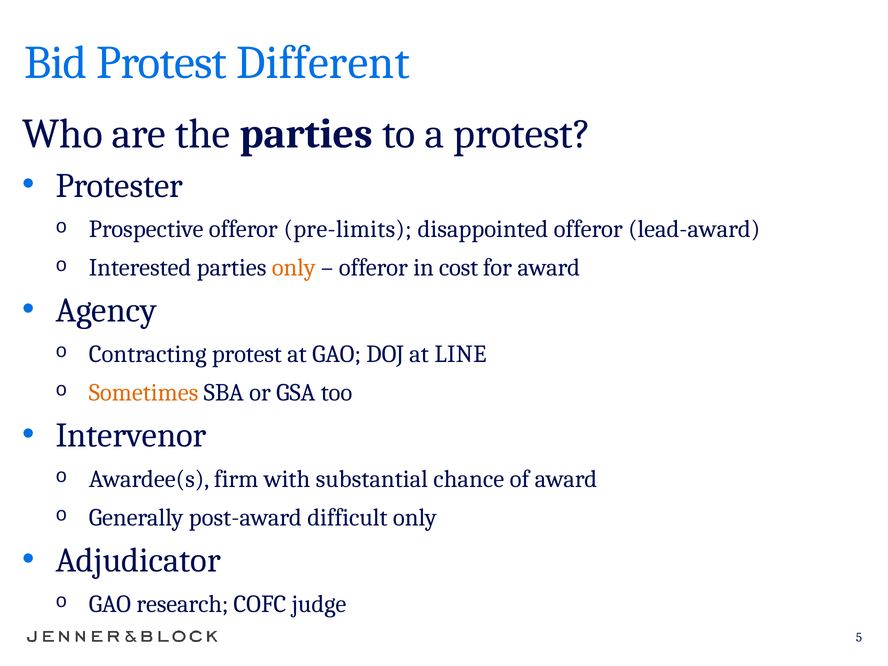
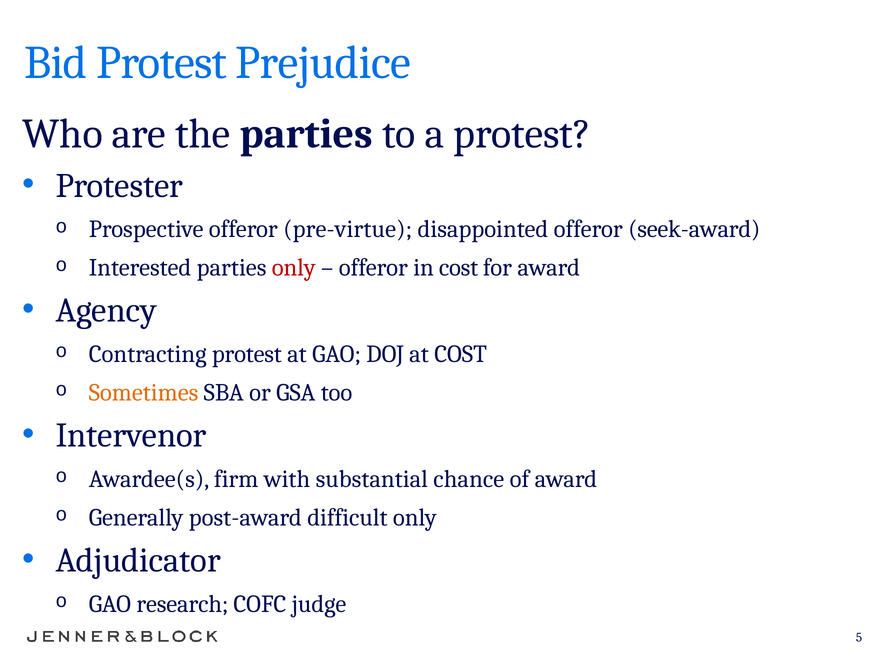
Different: Different -> Prejudice (323, 63)
pre-limits: pre-limits -> pre-virtue (348, 229)
lead-award: lead-award -> seek-award (694, 229)
only colour: orange -> red (294, 268)
at LINE: LINE -> COST (461, 354)
